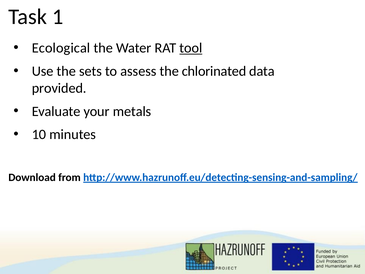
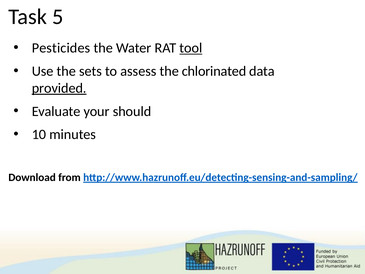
1: 1 -> 5 (58, 17)
Ecological: Ecological -> Pesticides (61, 48)
provided underline: none -> present (59, 88)
metals: metals -> should (132, 111)
